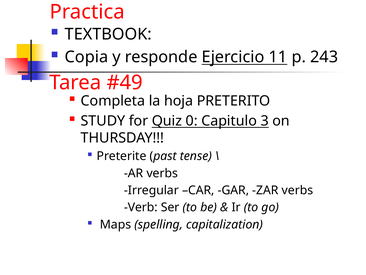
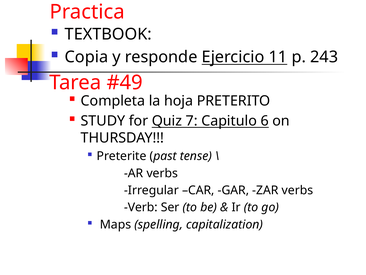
0: 0 -> 7 (192, 121)
3: 3 -> 6 (265, 121)
